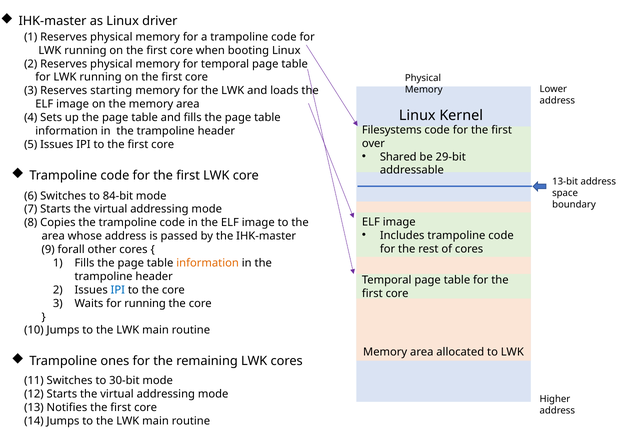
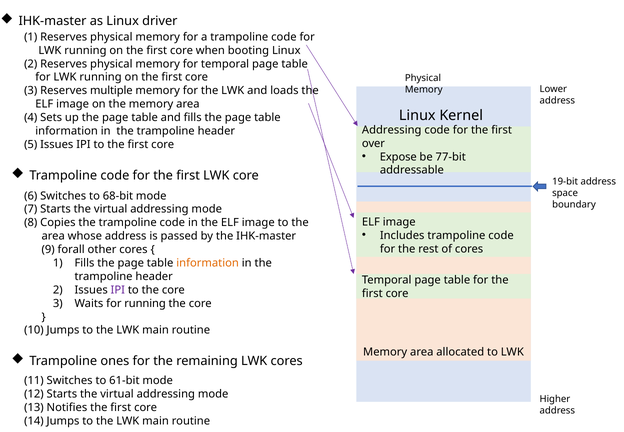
starting: starting -> multiple (111, 91)
Filesystems: Filesystems -> Addressing (392, 130)
Shared: Shared -> Expose (398, 157)
29-bit: 29-bit -> 77-bit (451, 157)
13-bit: 13-bit -> 19-bit (565, 182)
84-bit: 84-bit -> 68-bit (118, 196)
IPI colour: blue -> purple (118, 290)
30-bit: 30-bit -> 61-bit (124, 381)
